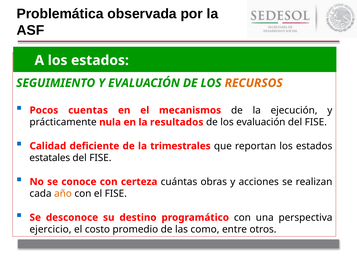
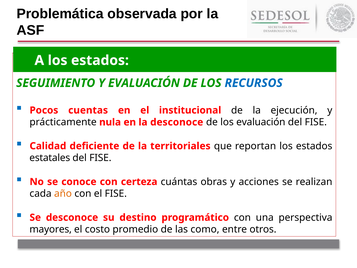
RECURSOS colour: orange -> blue (254, 83)
mecanismos: mecanismos -> institucional (190, 110)
la resultados: resultados -> desconoce (177, 122)
trimestrales: trimestrales -> territoriales (180, 146)
ejercicio: ejercicio -> mayores (51, 229)
